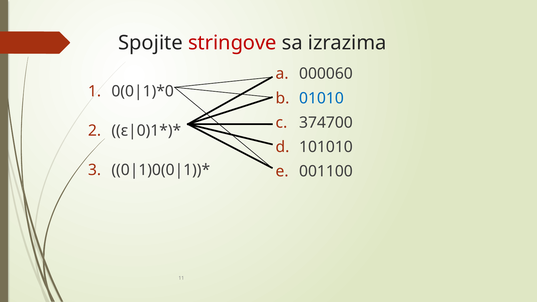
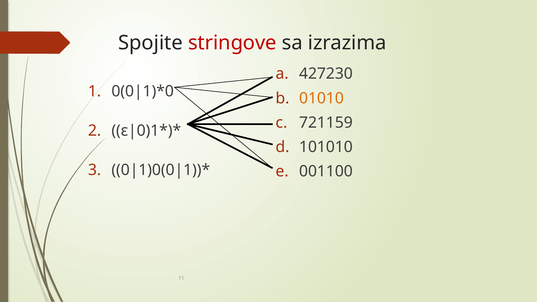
000060: 000060 -> 427230 (326, 74)
01010 colour: blue -> orange (321, 98)
374700: 374700 -> 721159 (326, 123)
